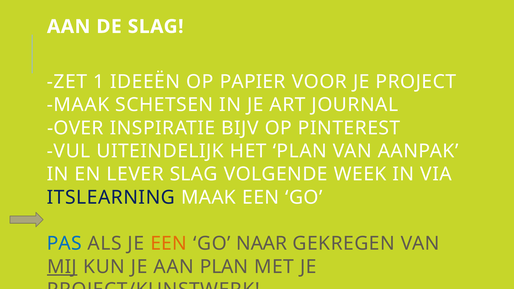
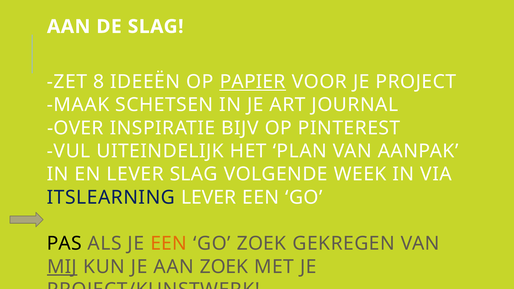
1: 1 -> 8 (99, 82)
PAPIER underline: none -> present (253, 82)
ITSLEARNING MAAK: MAAK -> LEVER (209, 197)
PAS colour: blue -> black (64, 244)
GO NAAR: NAAR -> ZOEK (261, 244)
AAN PLAN: PLAN -> ZOEK (224, 267)
